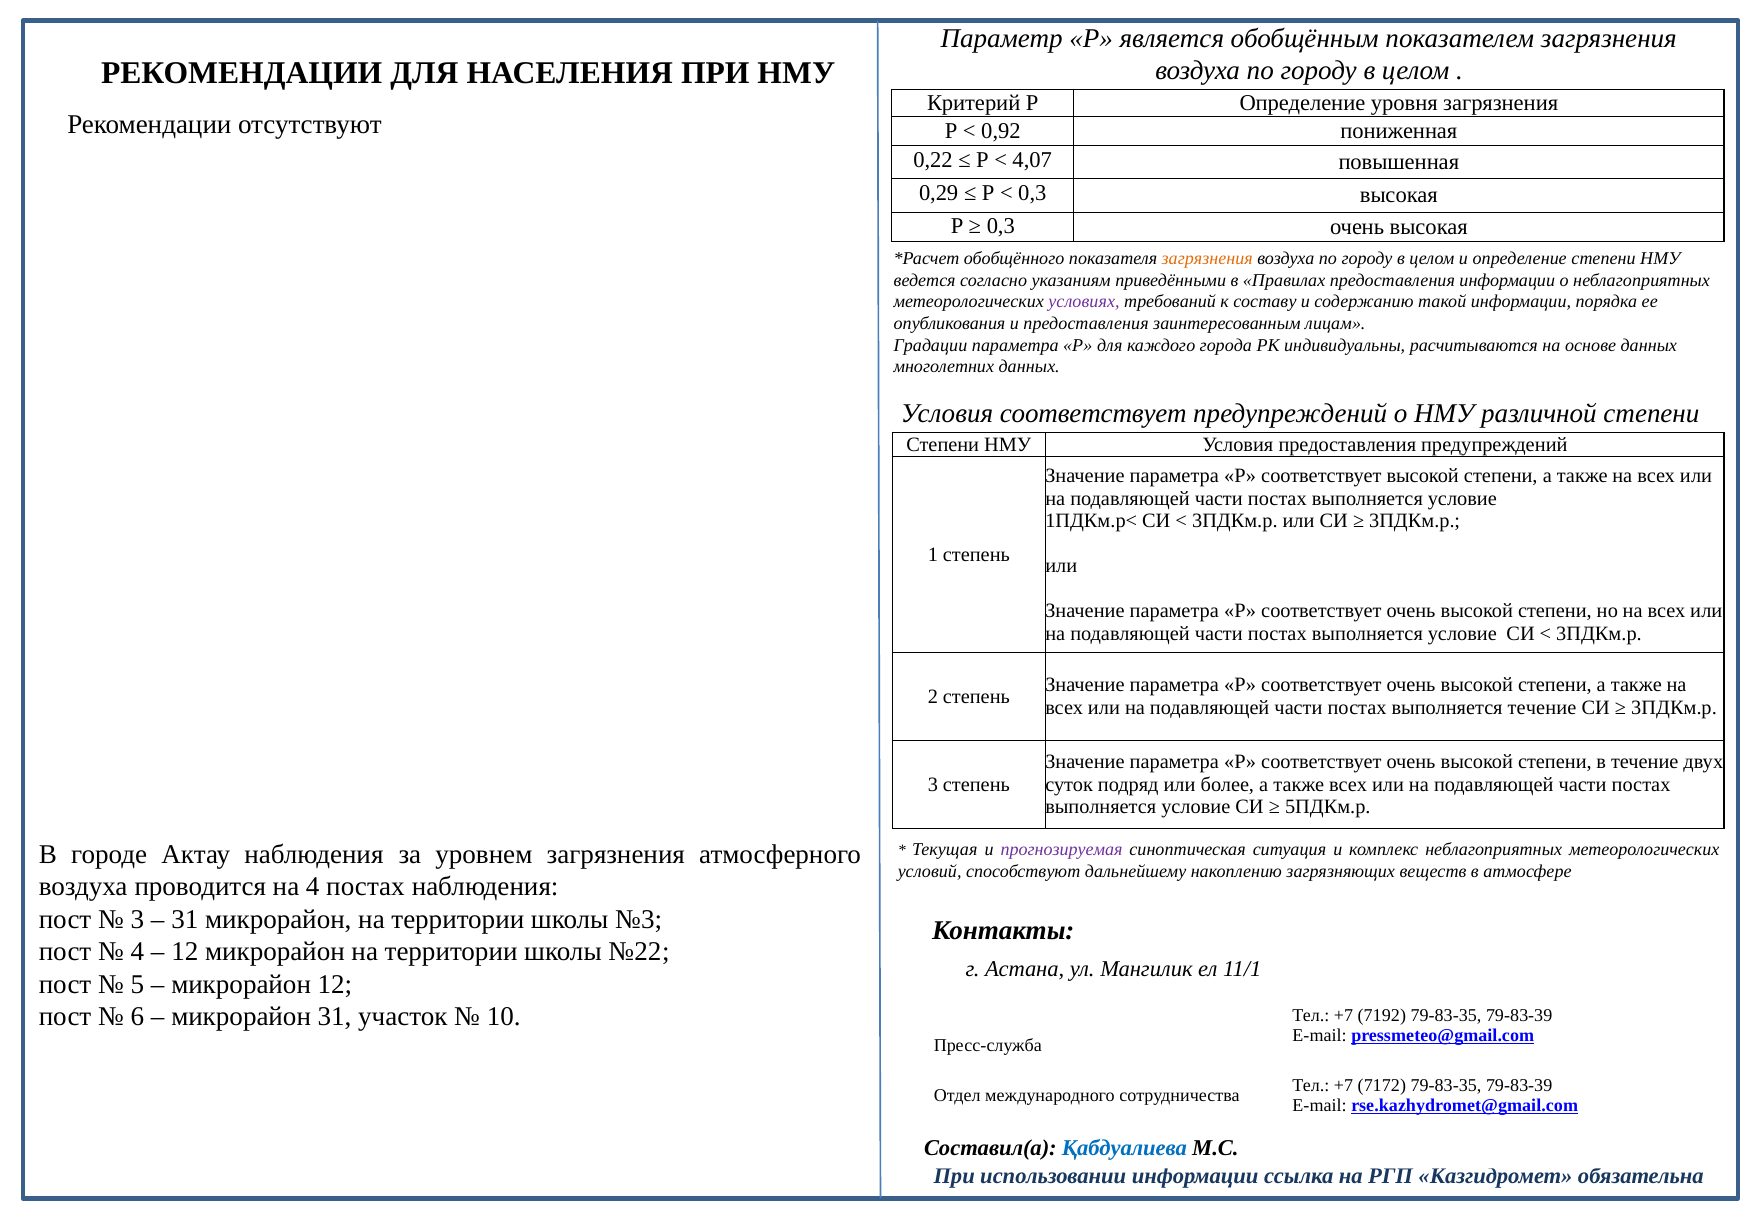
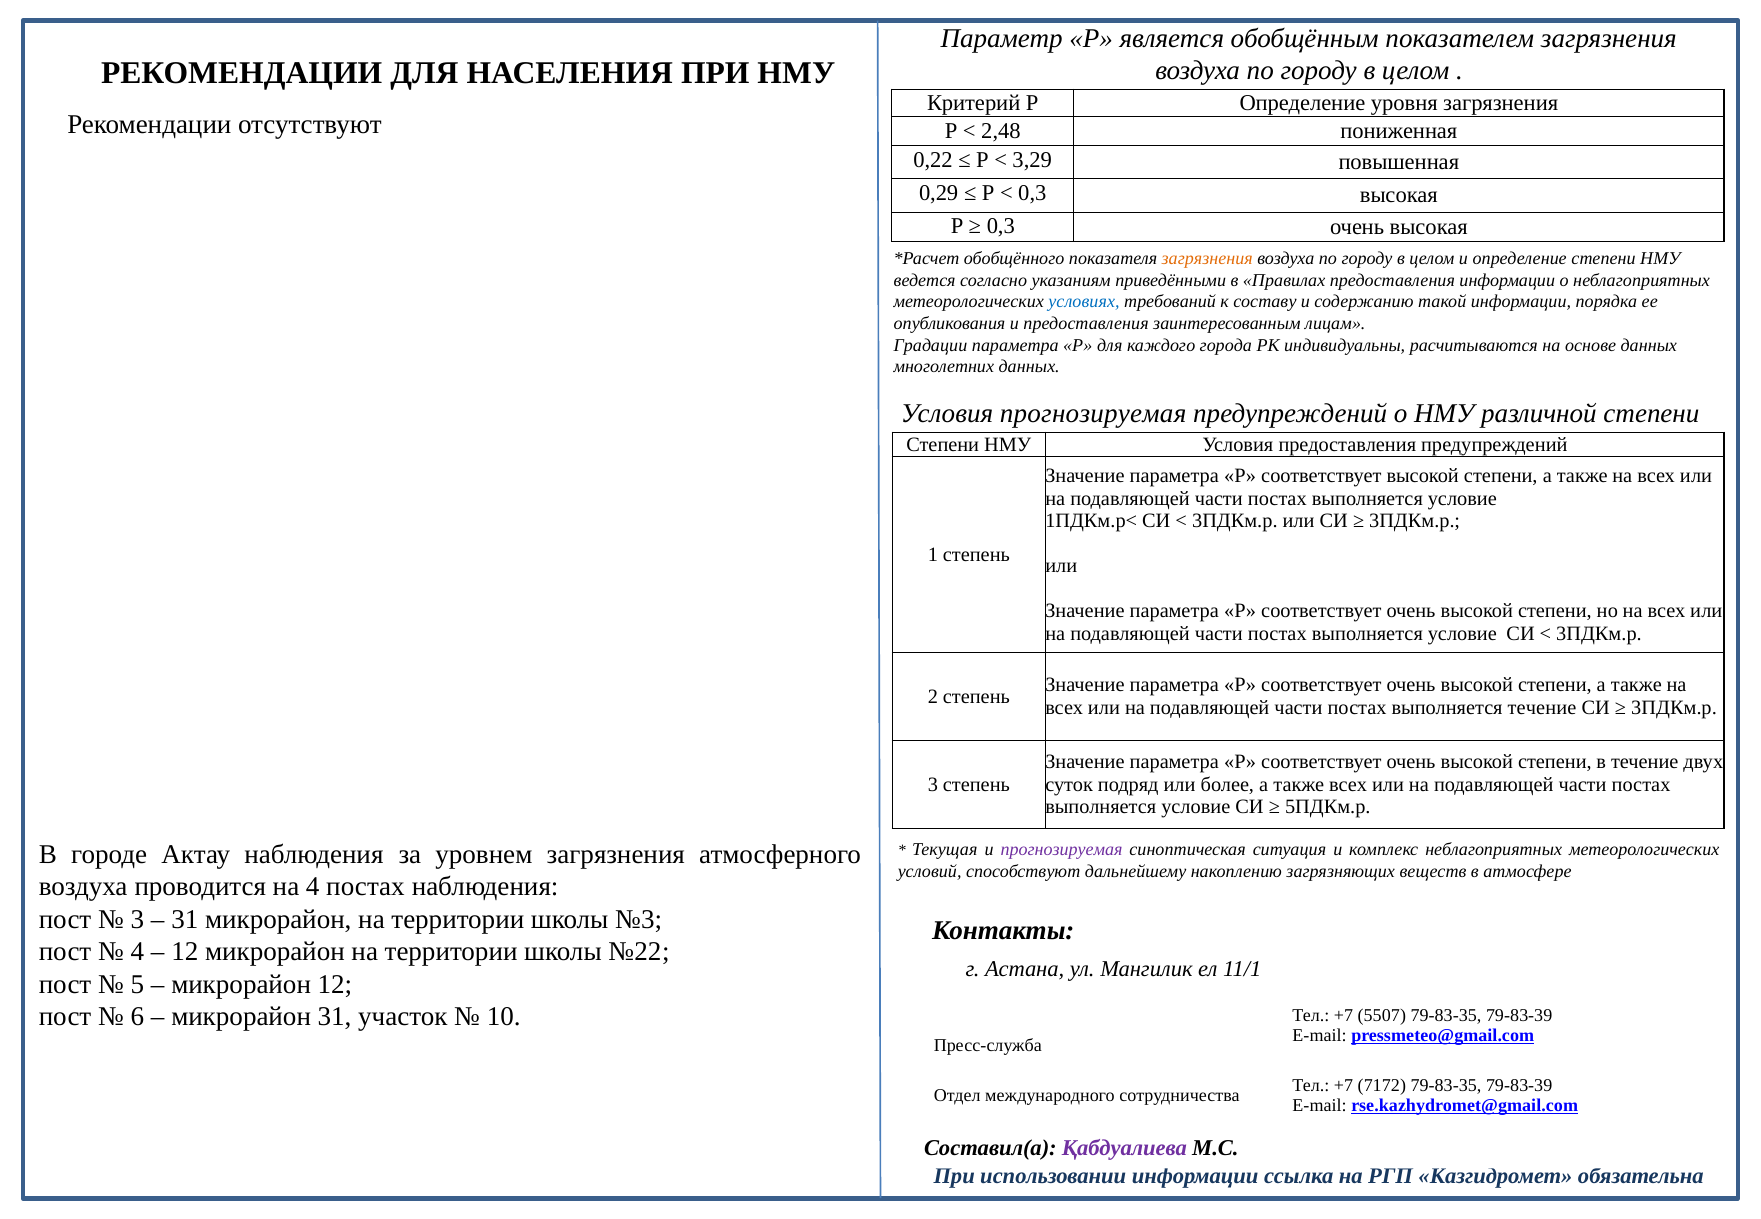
0,92: 0,92 -> 2,48 (1001, 131)
4,07: 4,07 -> 3,29 (1032, 160)
условиях colour: purple -> blue (1084, 302)
Условия соответствует: соответствует -> прогнозируемая (1093, 413)
7192: 7192 -> 5507 (1382, 1015)
Қабдуалиева colour: blue -> purple (1124, 1149)
